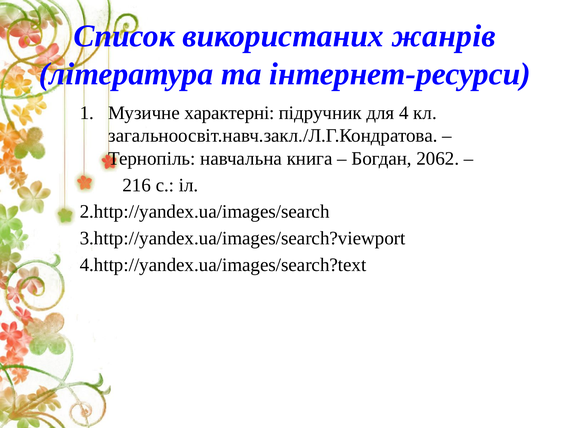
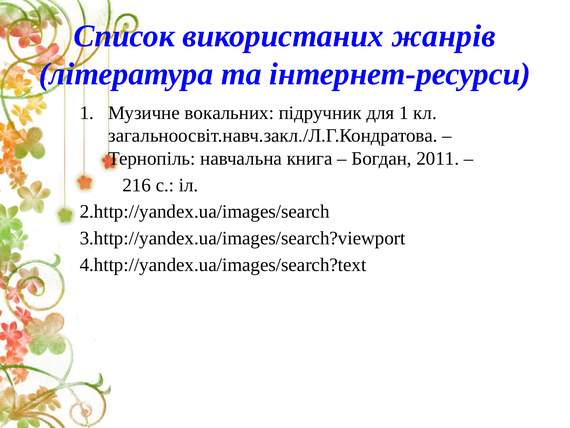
характерні: характерні -> вокальних (229, 113)
для 4: 4 -> 1 (404, 113)
2062: 2062 -> 2011 (438, 158)
